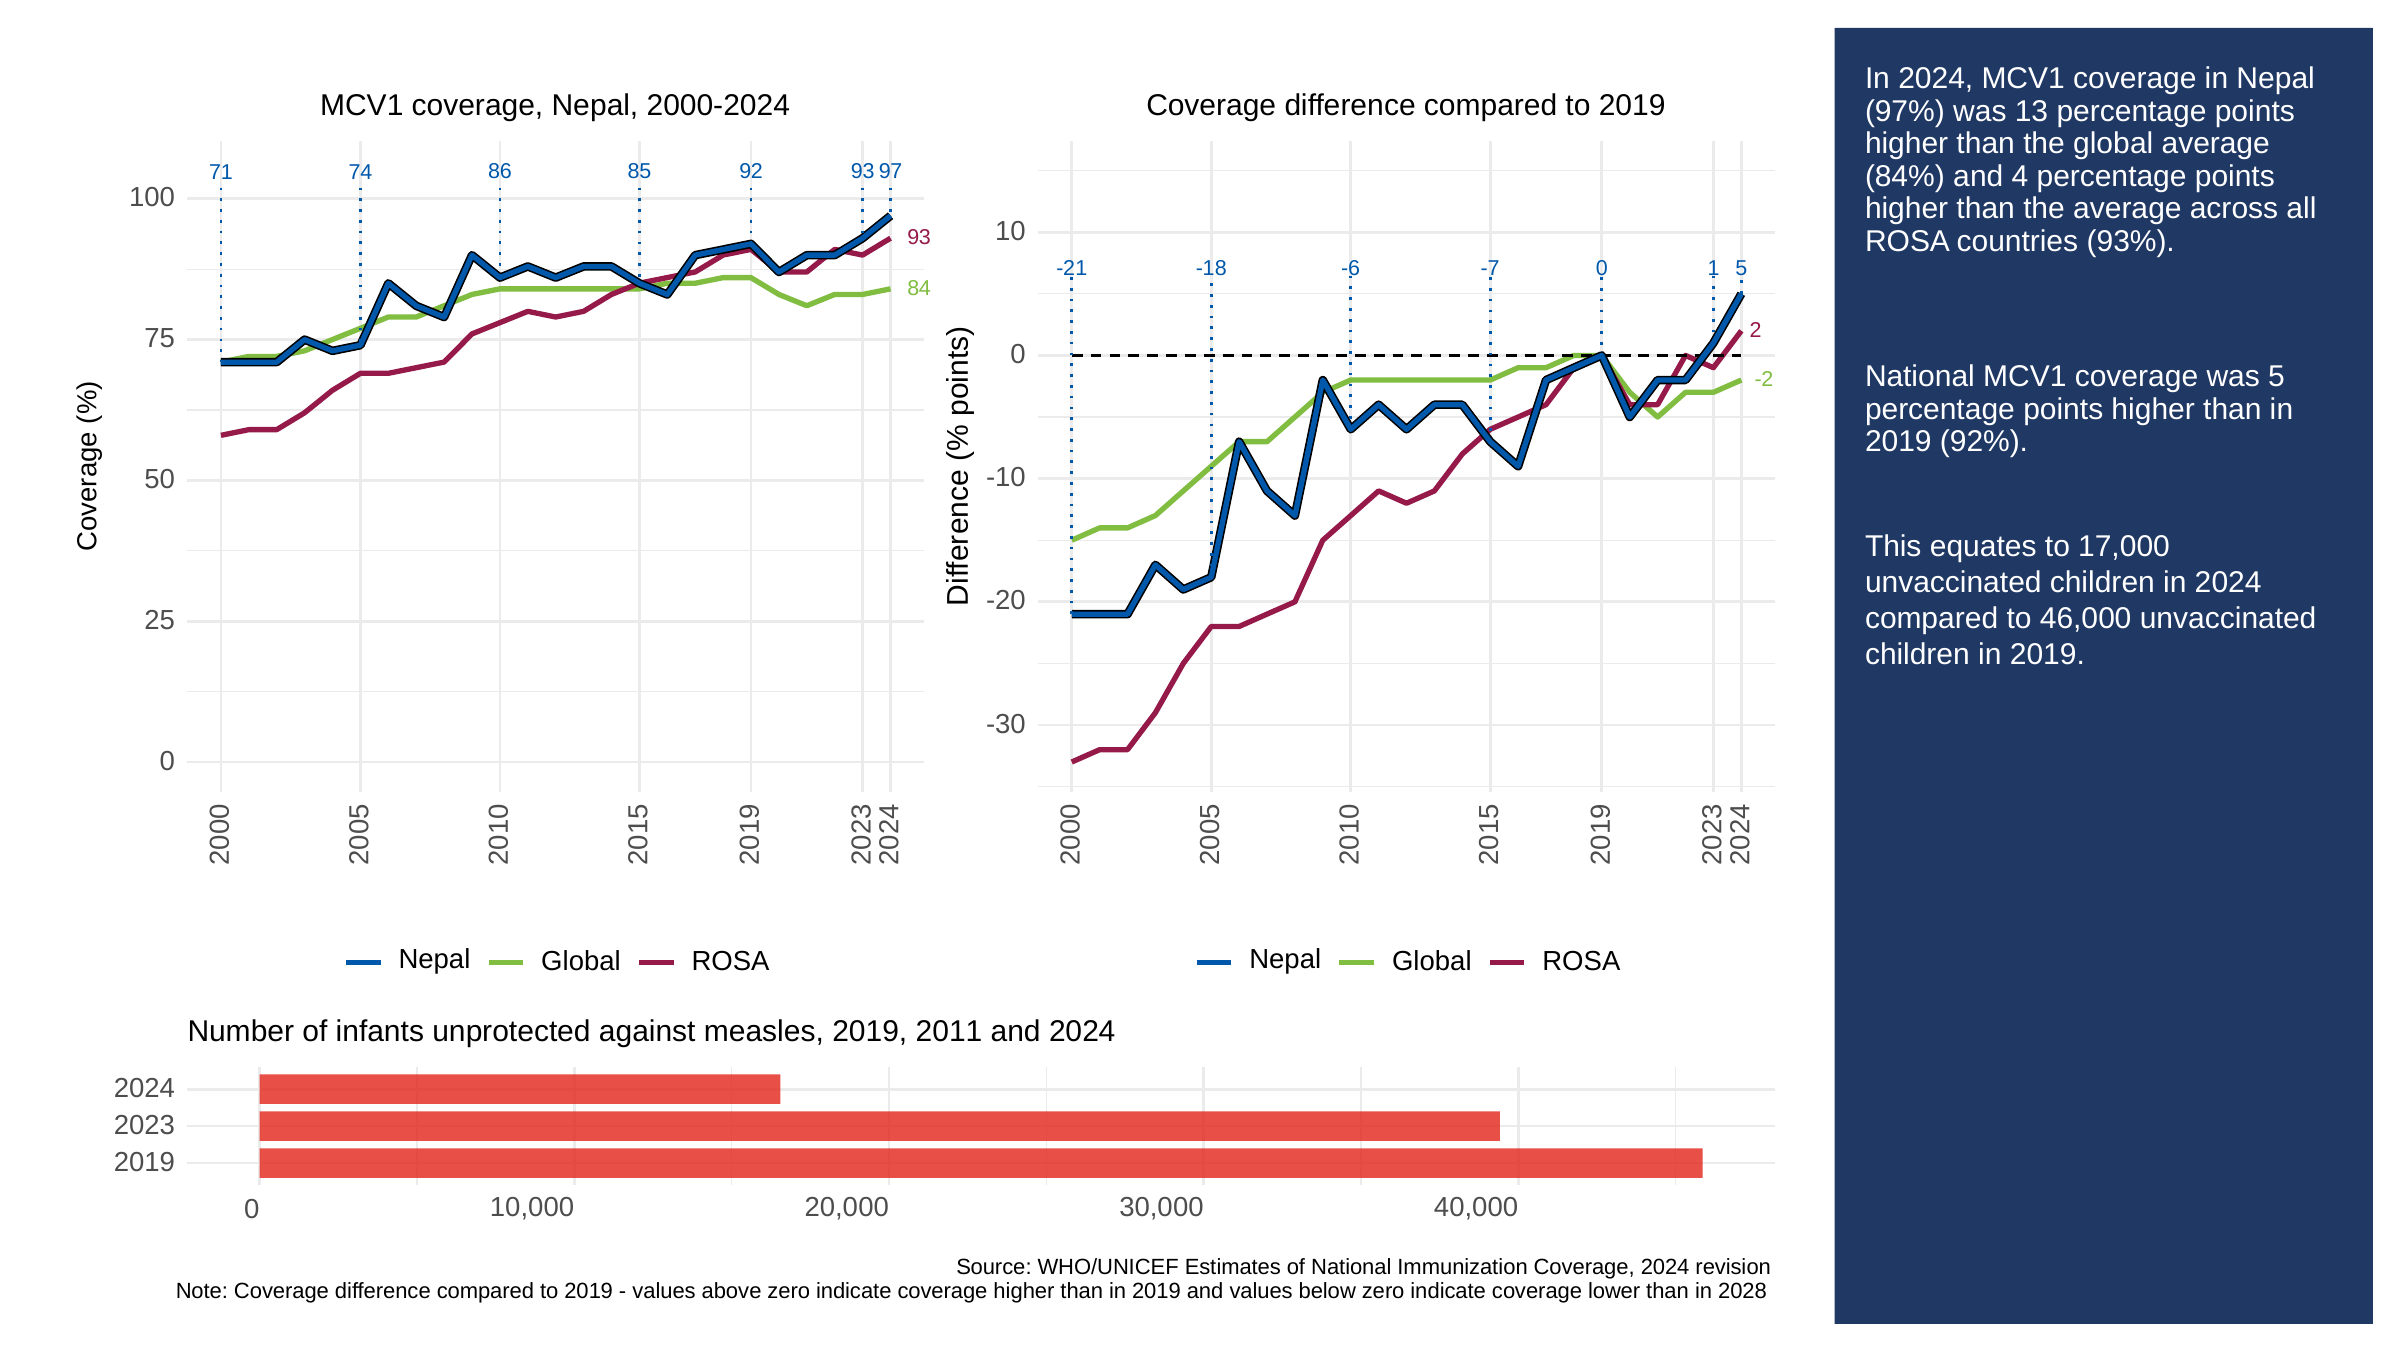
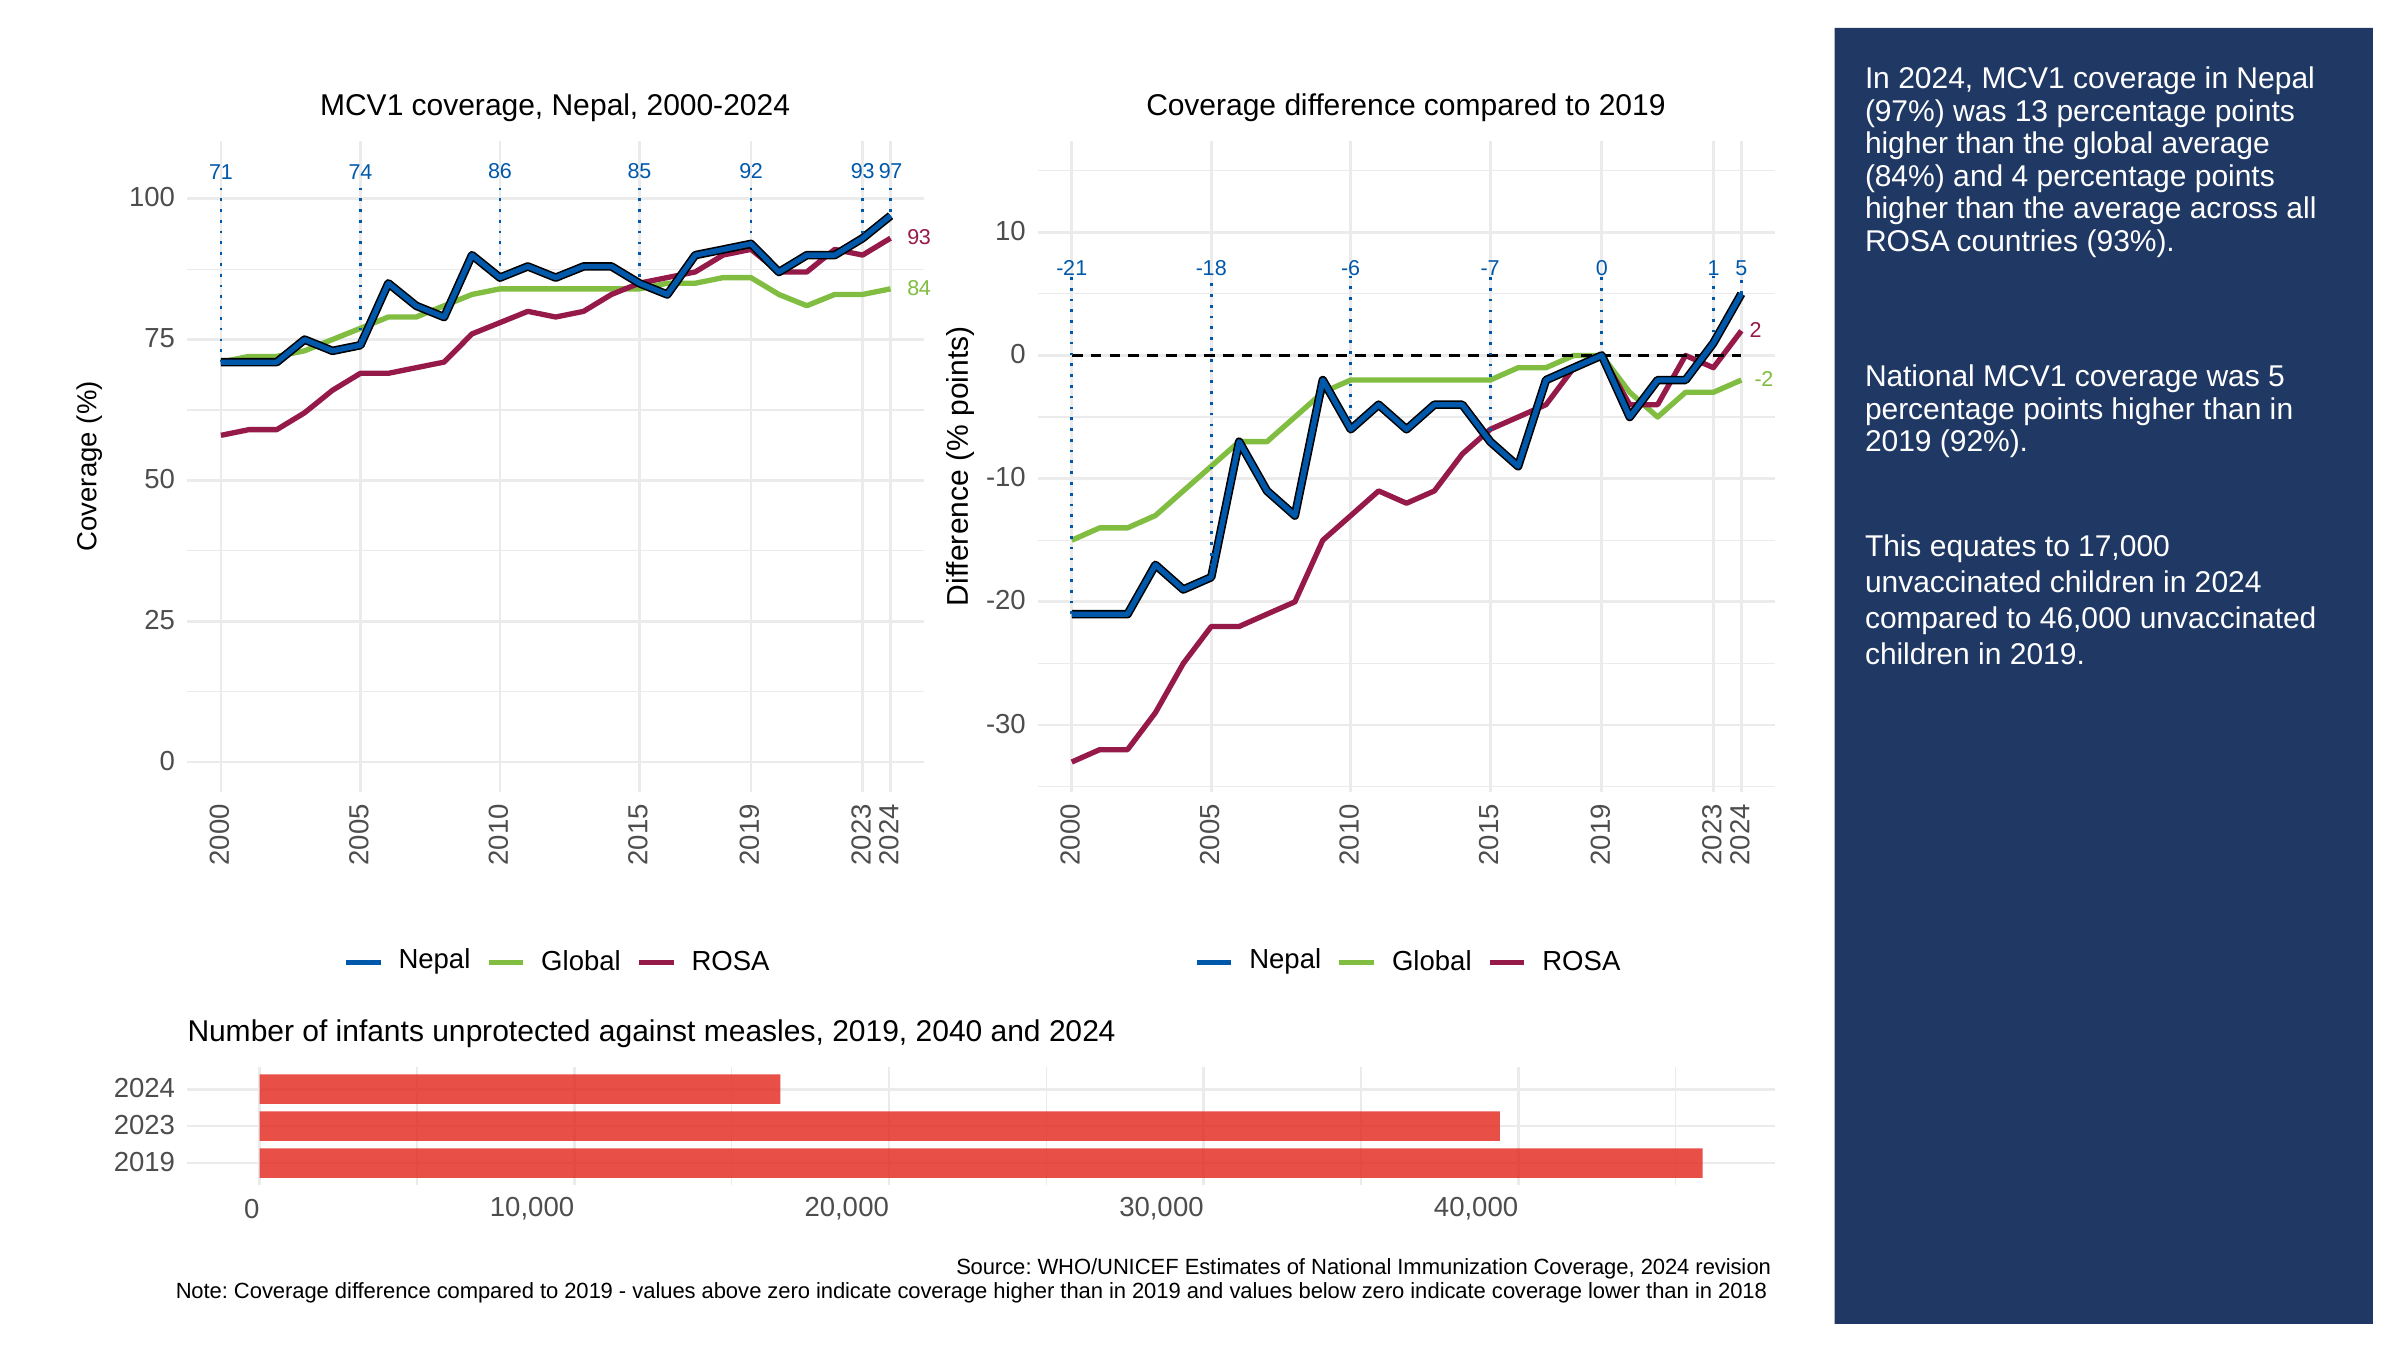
2011: 2011 -> 2040 (949, 1032)
2028: 2028 -> 2018 (1742, 1291)
